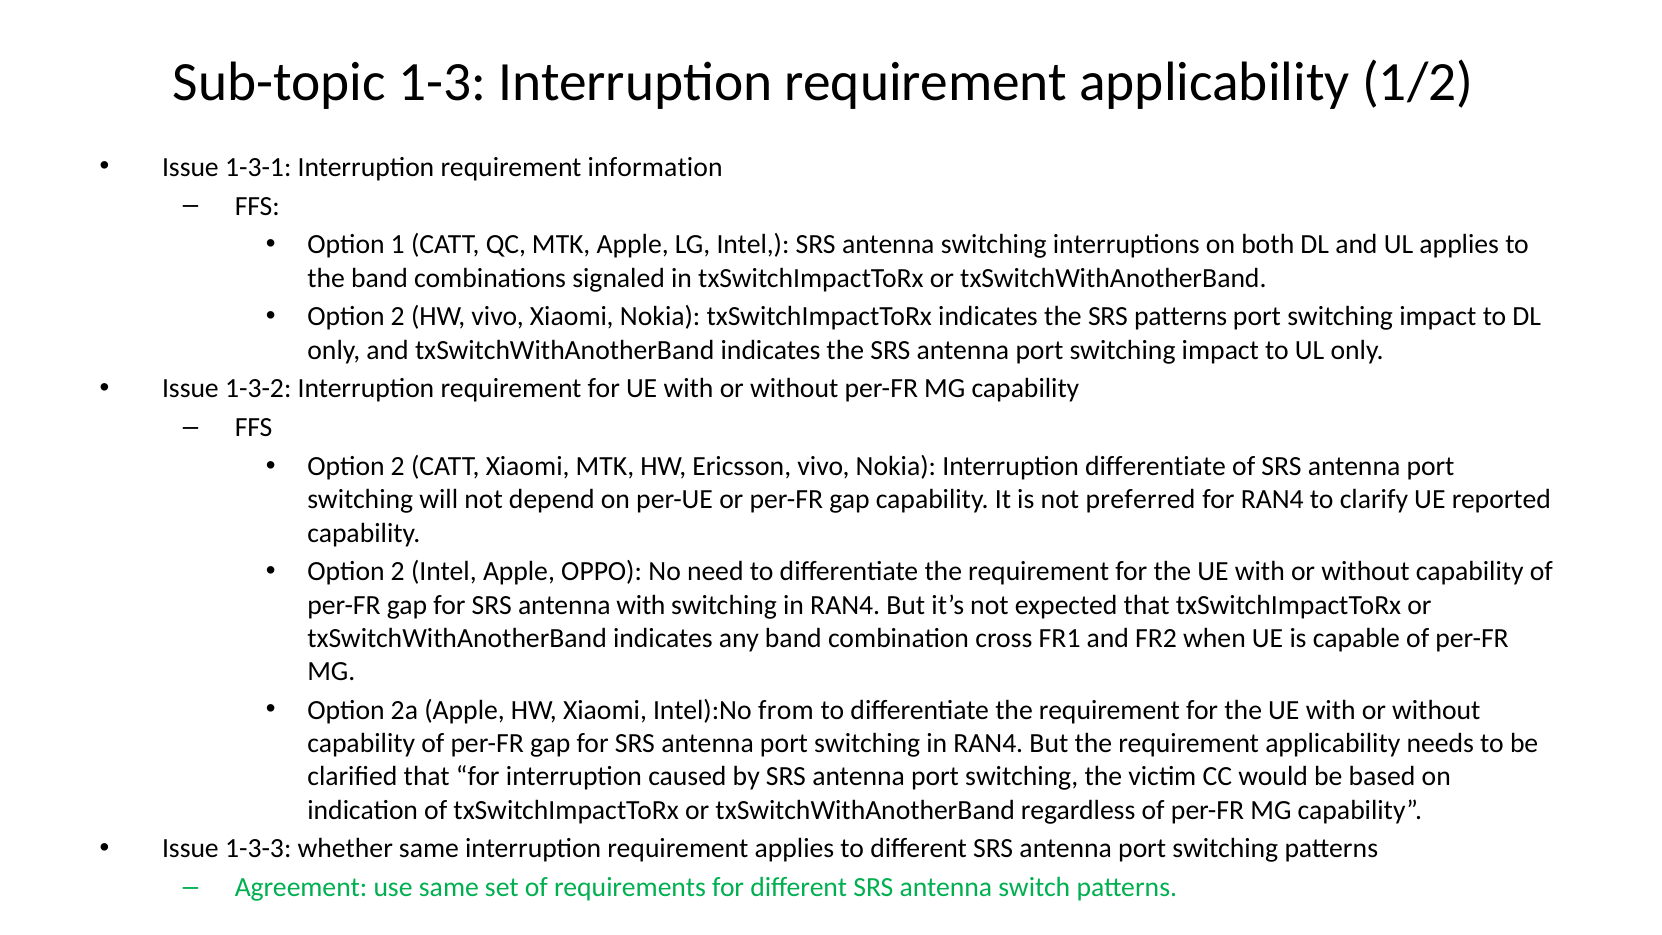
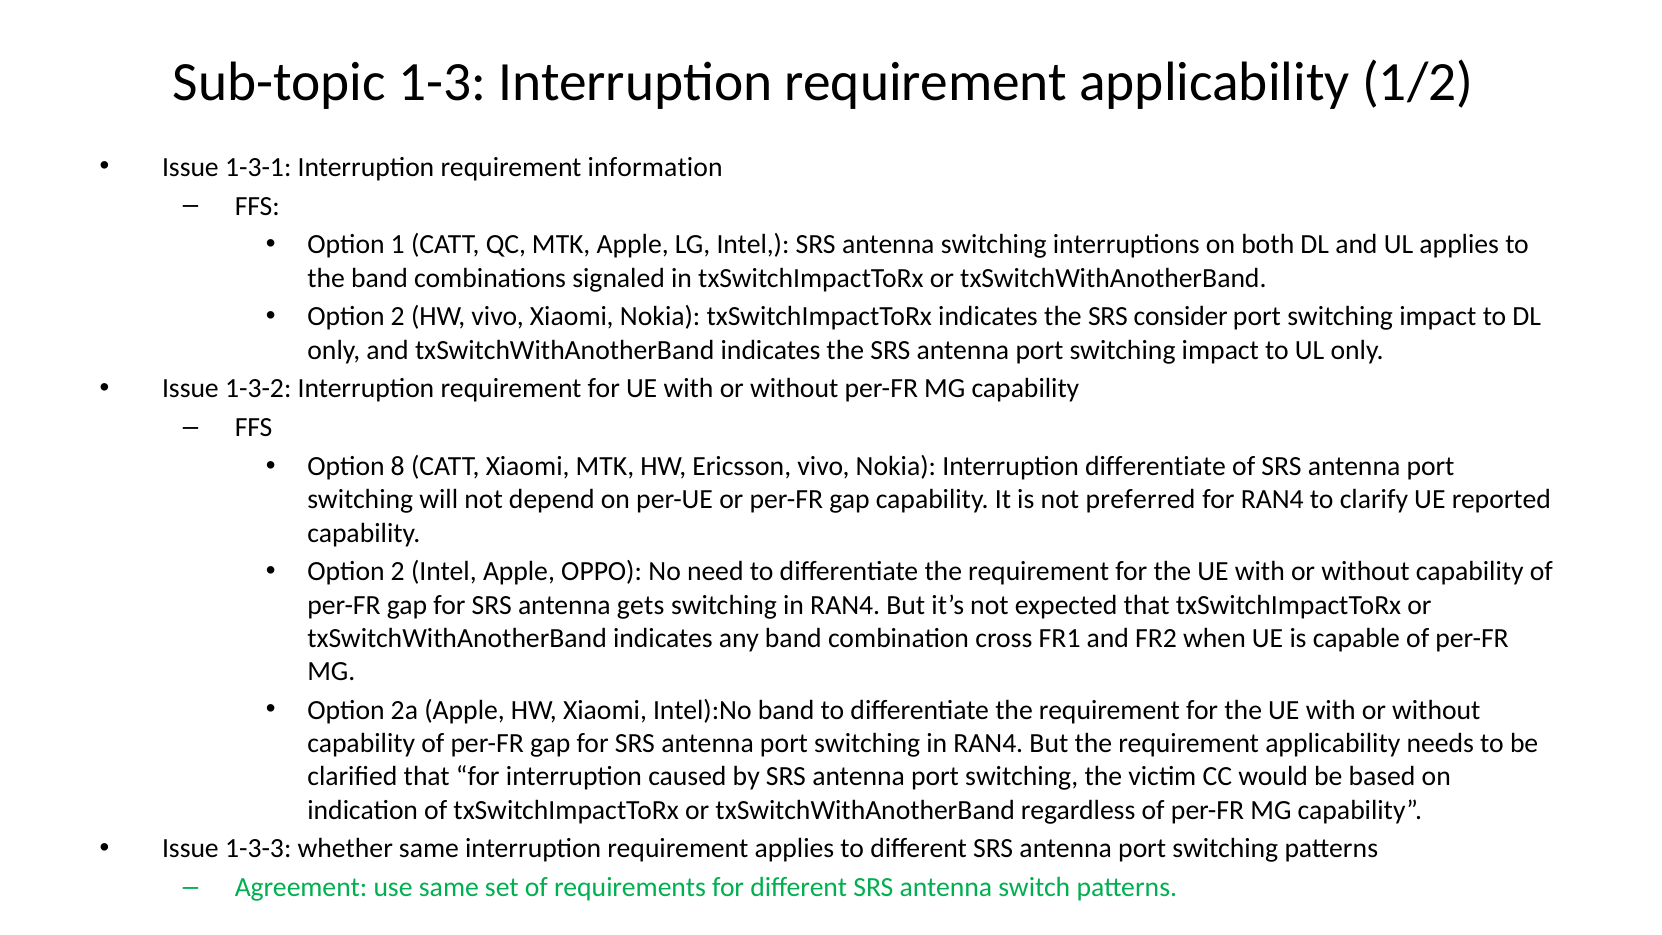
SRS patterns: patterns -> consider (1181, 317)
2: 2 -> 8 (398, 466)
antenna with: with -> gets (641, 605)
Intel):No from: from -> band (786, 710)
